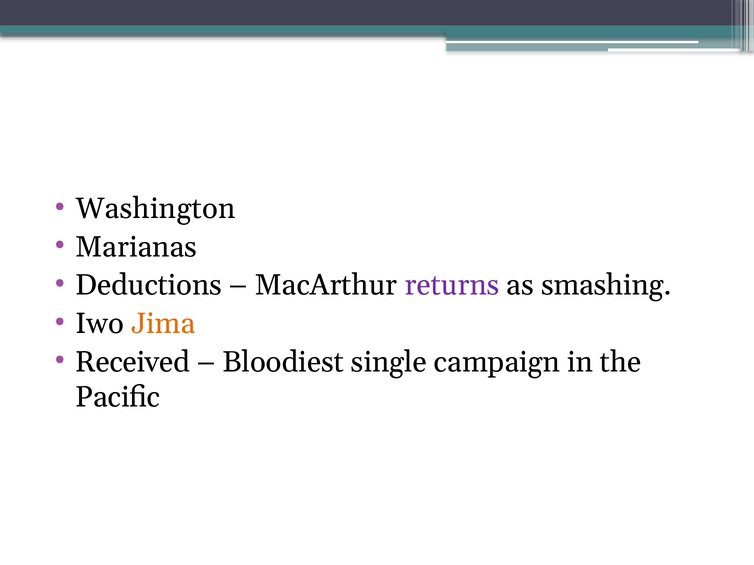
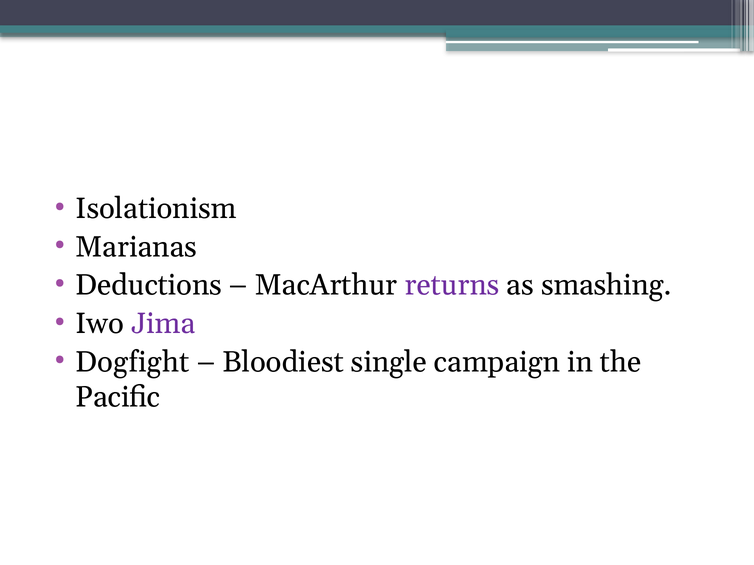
Washington: Washington -> Isolationism (156, 209)
Jima colour: orange -> purple (163, 324)
Received: Received -> Dogfight (132, 362)
